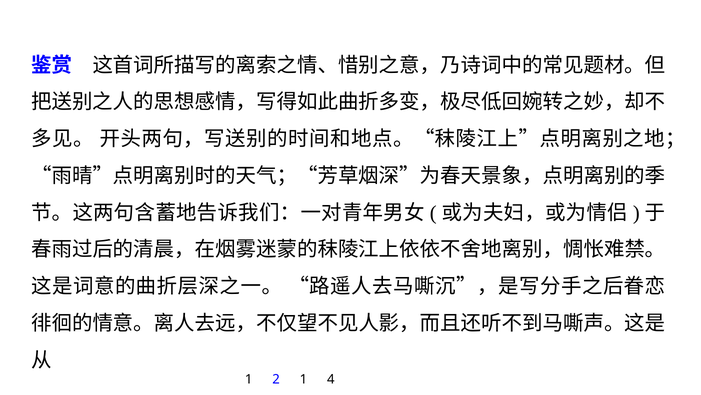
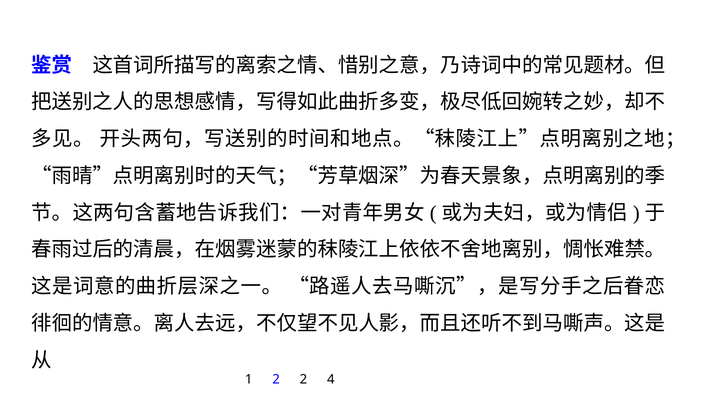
2 1: 1 -> 2 (303, 379)
